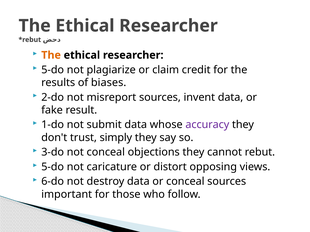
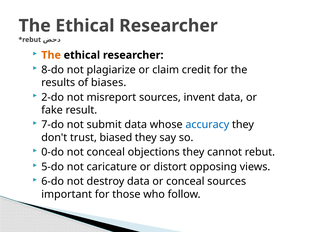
5-do: 5-do -> 8-do (53, 70)
1-do: 1-do -> 7-do (53, 125)
accuracy colour: purple -> blue (207, 125)
simply: simply -> biased (116, 138)
3-do: 3-do -> 0-do (53, 153)
